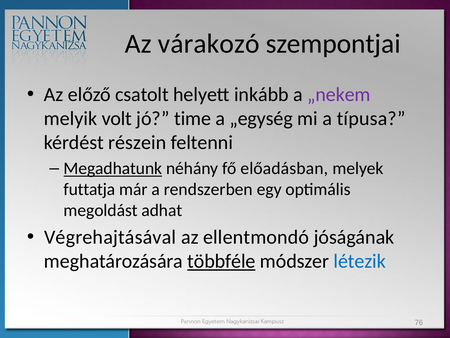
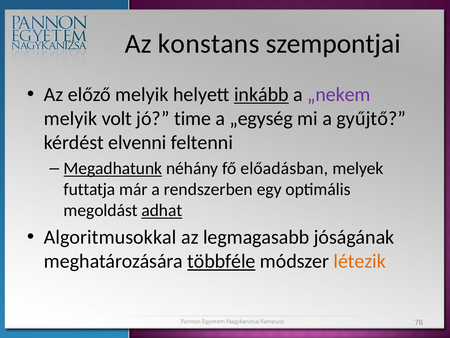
várakozó: várakozó -> konstans (209, 44)
előző csatolt: csatolt -> melyik (142, 94)
inkább underline: none -> present (261, 94)
típusa: típusa -> gyűjtő (371, 118)
részein: részein -> elvenni (137, 142)
adhat underline: none -> present (162, 210)
Végrehajtásával: Végrehajtásával -> Algoritmusokkal (110, 237)
ellentmondó: ellentmondó -> legmagasabb (256, 237)
létezik colour: blue -> orange (360, 261)
